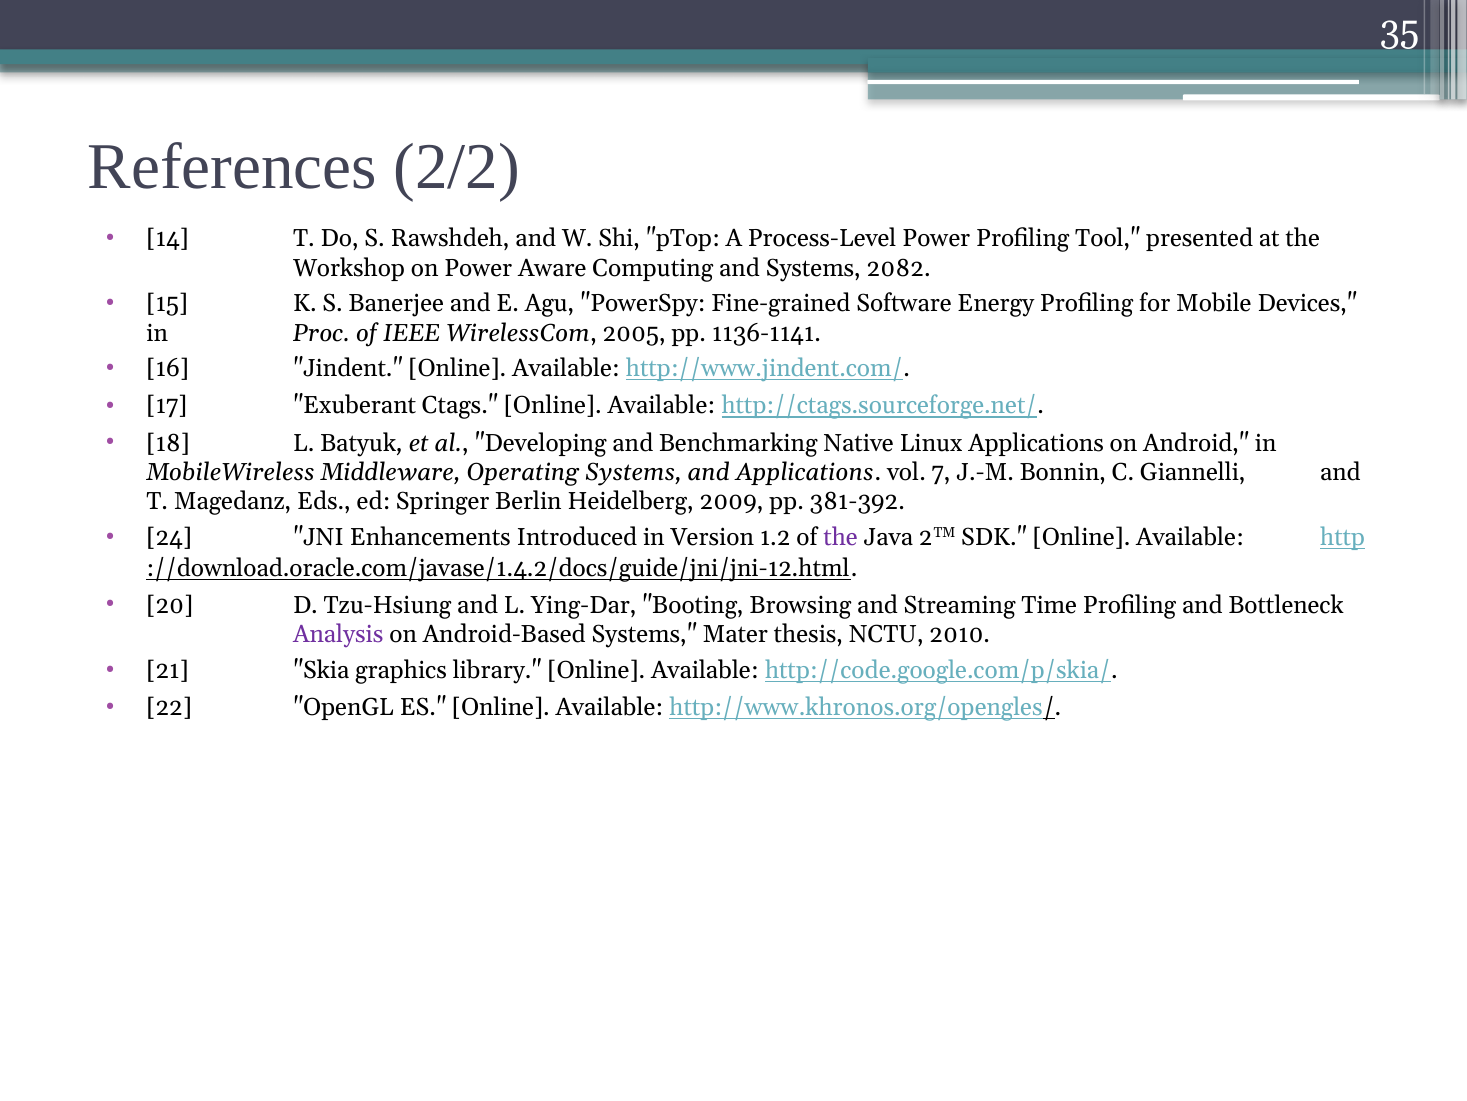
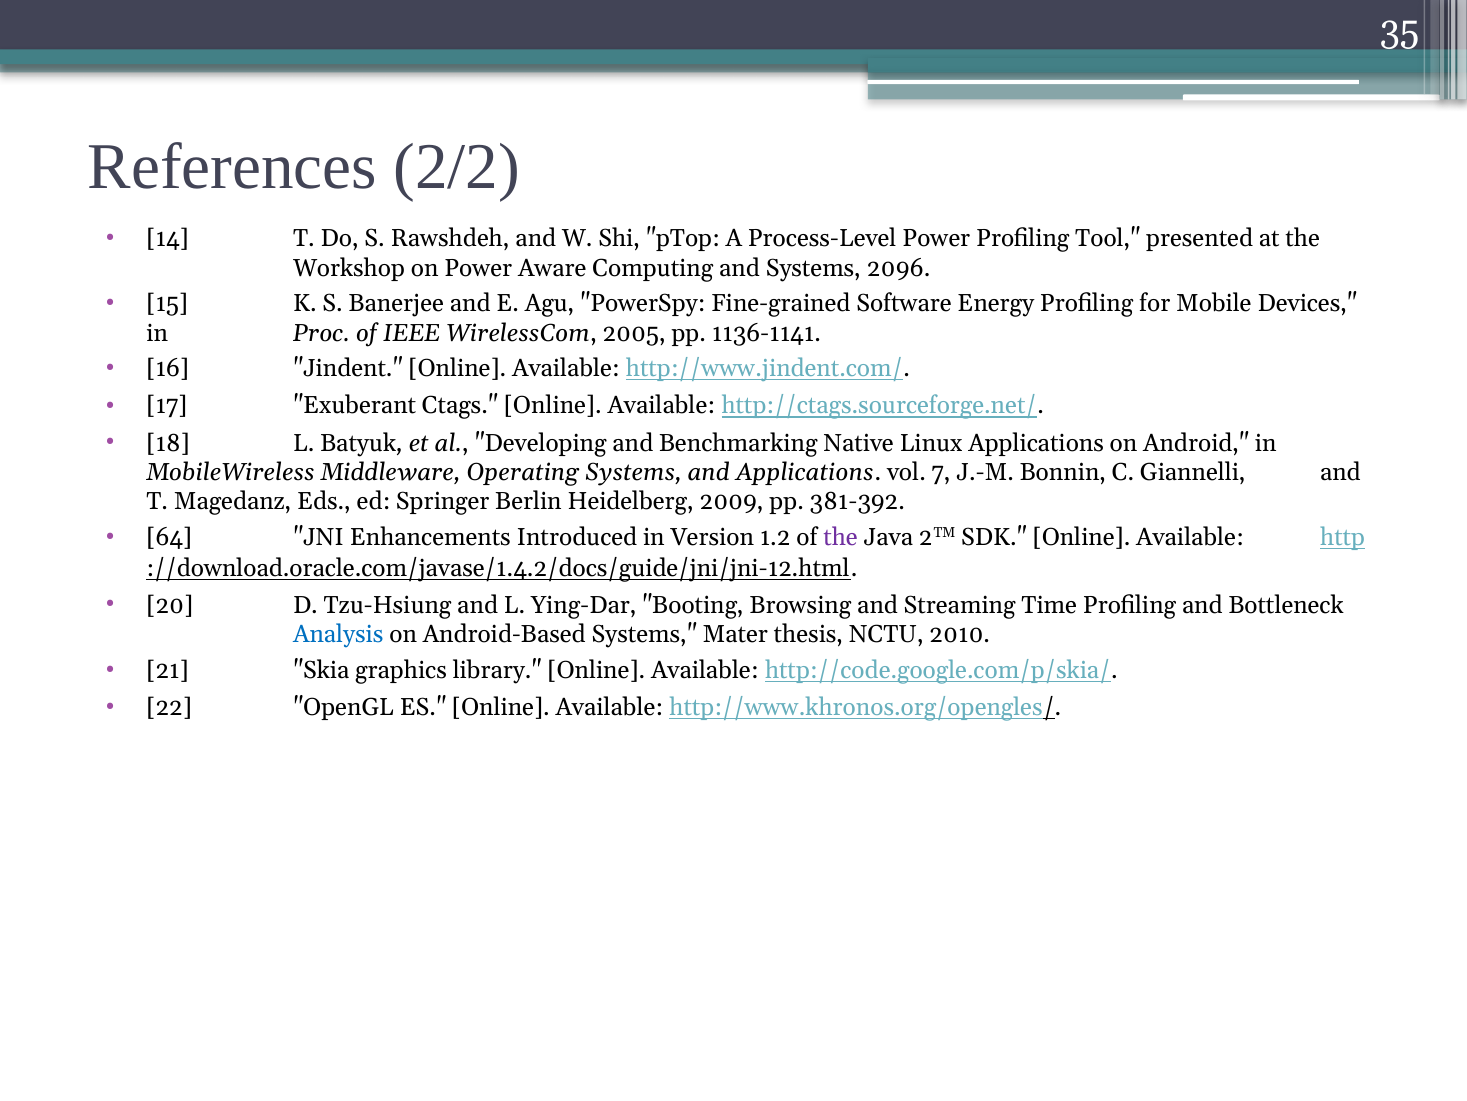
2082: 2082 -> 2096 (899, 268)
24: 24 -> 64 (169, 537)
Analysis colour: purple -> blue (338, 634)
